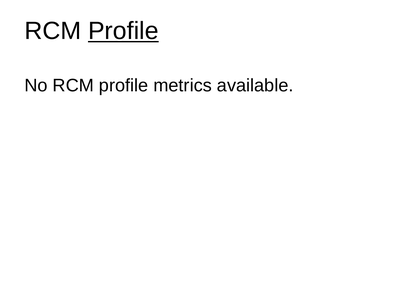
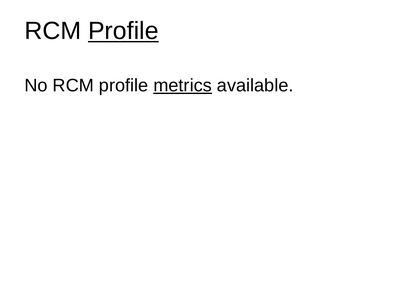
metrics underline: none -> present (183, 86)
